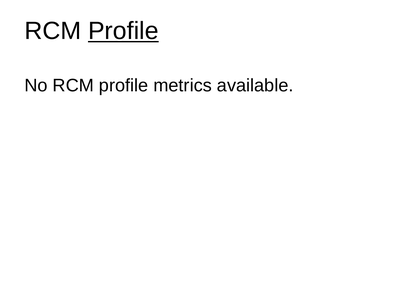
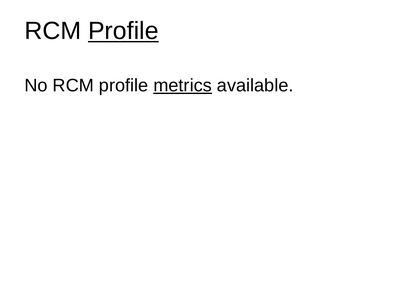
metrics underline: none -> present (183, 86)
